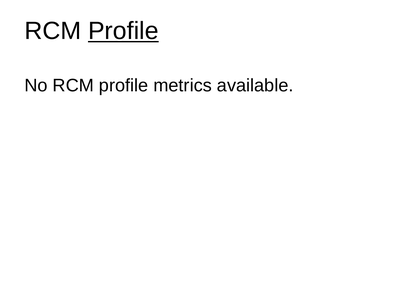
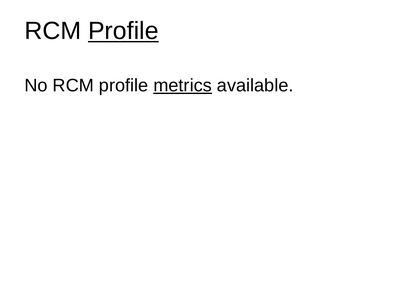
metrics underline: none -> present (183, 86)
